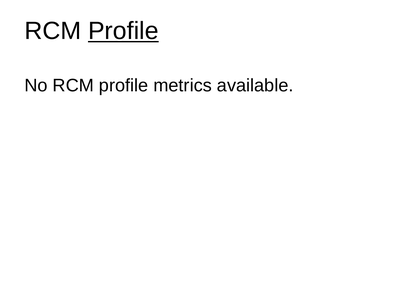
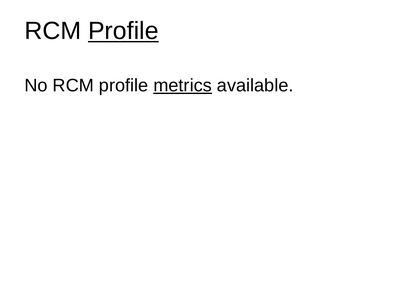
metrics underline: none -> present (183, 86)
